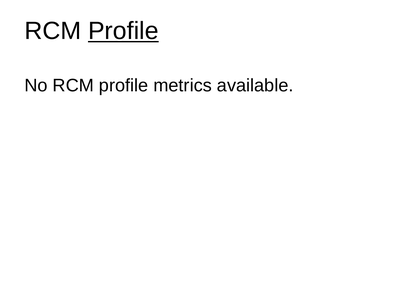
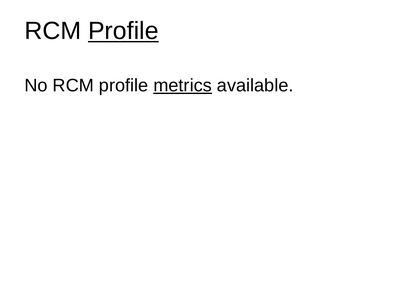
metrics underline: none -> present (183, 86)
